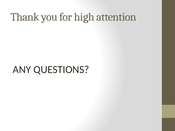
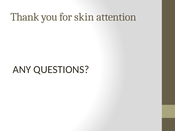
high: high -> skin (84, 17)
